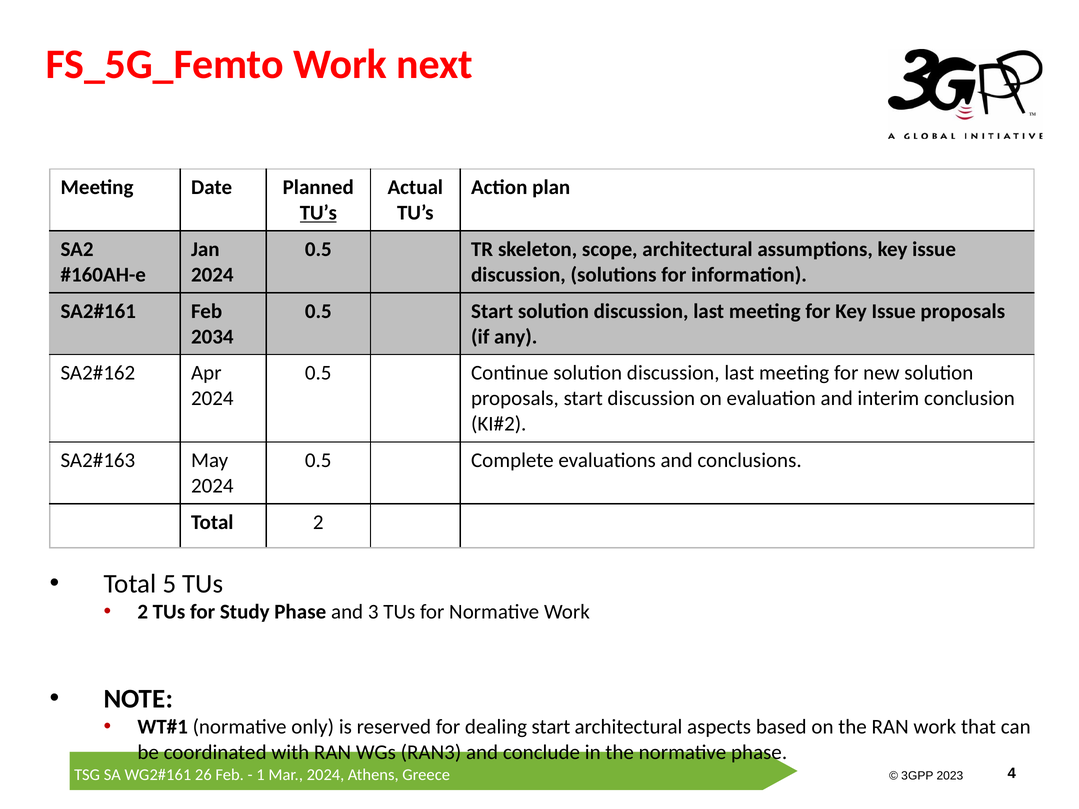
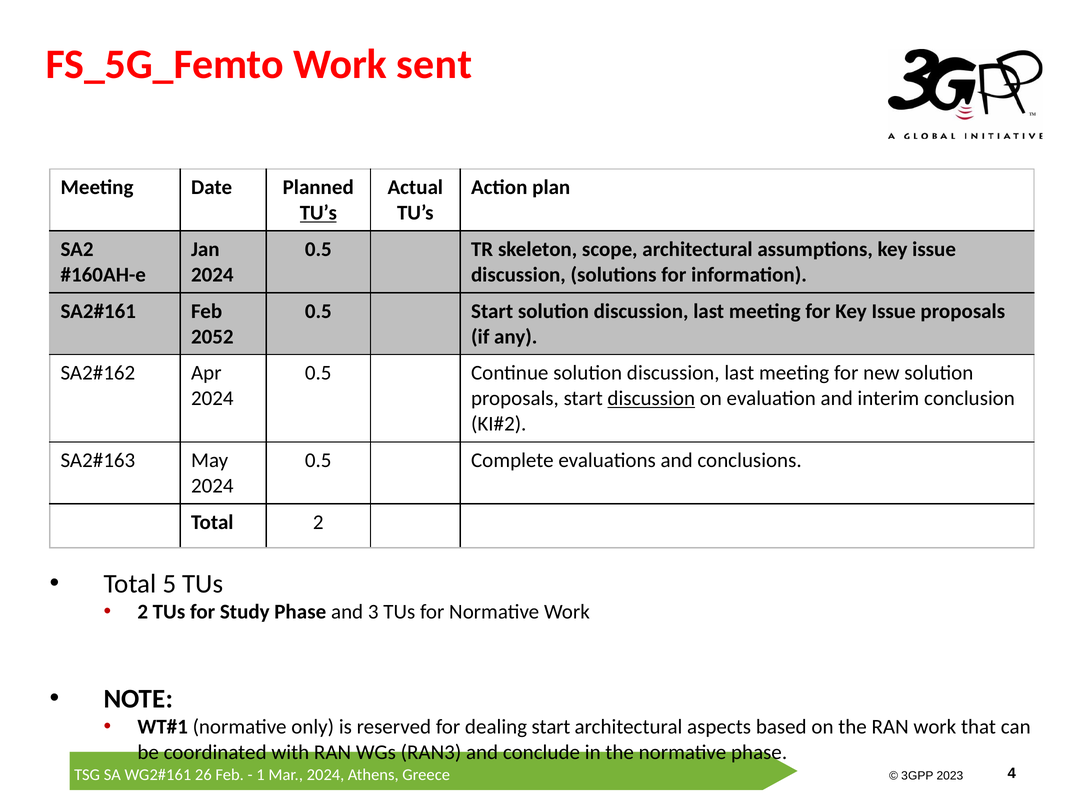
next: next -> sent (434, 65)
2034: 2034 -> 2052 (212, 337)
discussion underline: none -> present (651, 399)
